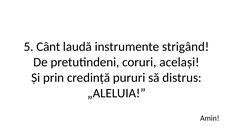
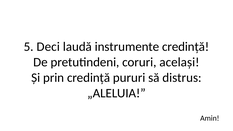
Cânt: Cânt -> Deci (48, 47)
instrumente strigând: strigând -> credință (186, 47)
